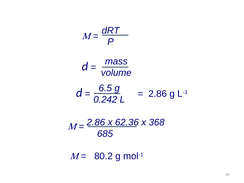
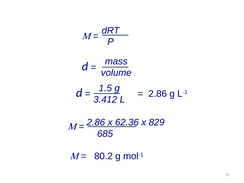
6.5: 6.5 -> 1.5 (105, 88)
0.242: 0.242 -> 3.412 (105, 100)
368: 368 -> 829 (157, 122)
